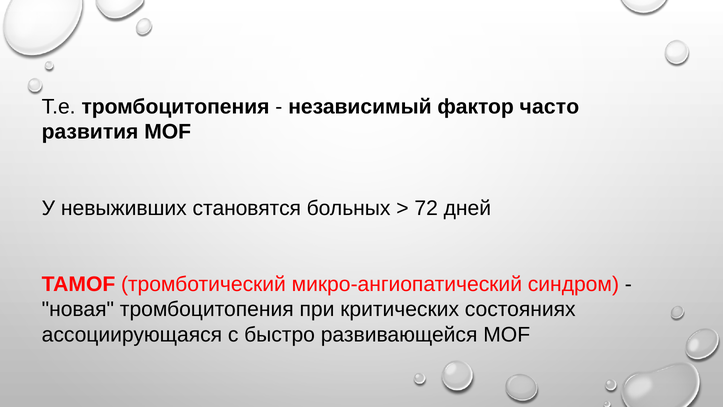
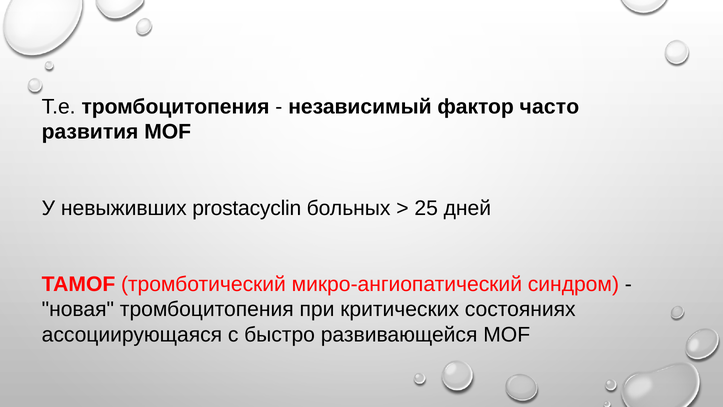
становятся: становятся -> prostacyclin (247, 208)
72: 72 -> 25 (426, 208)
